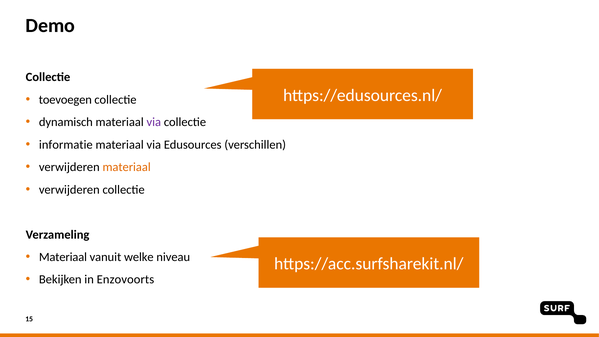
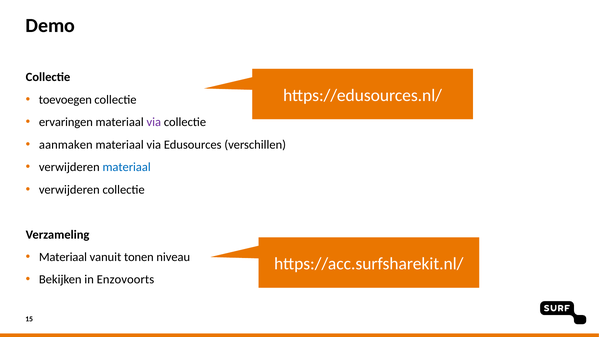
dynamisch: dynamisch -> ervaringen (66, 122)
informatie: informatie -> aanmaken (66, 145)
materiaal colour: orange -> blue (127, 167)
welke: welke -> tonen (139, 257)
